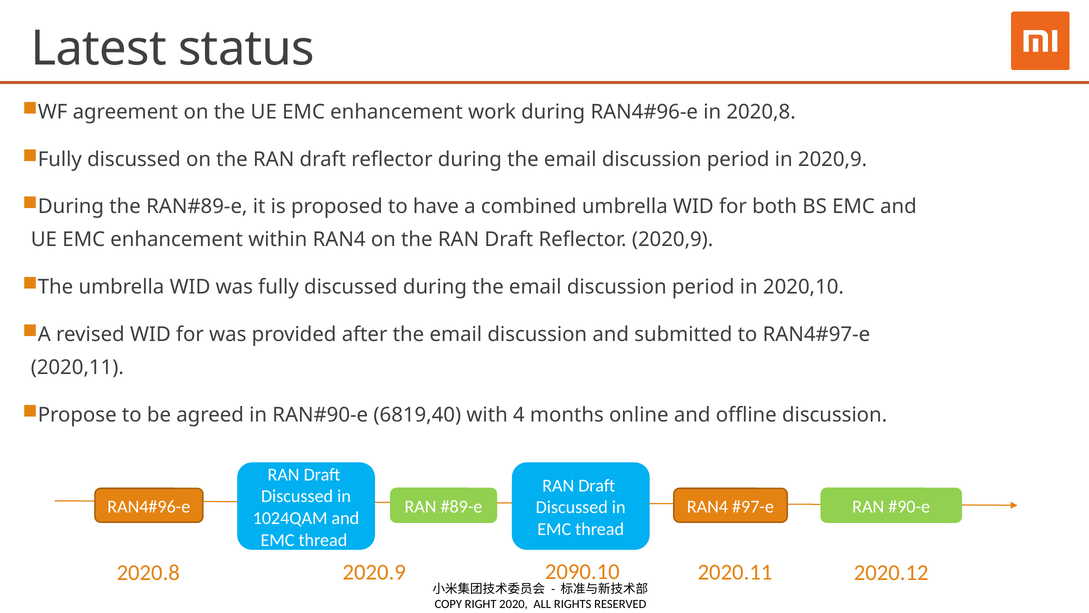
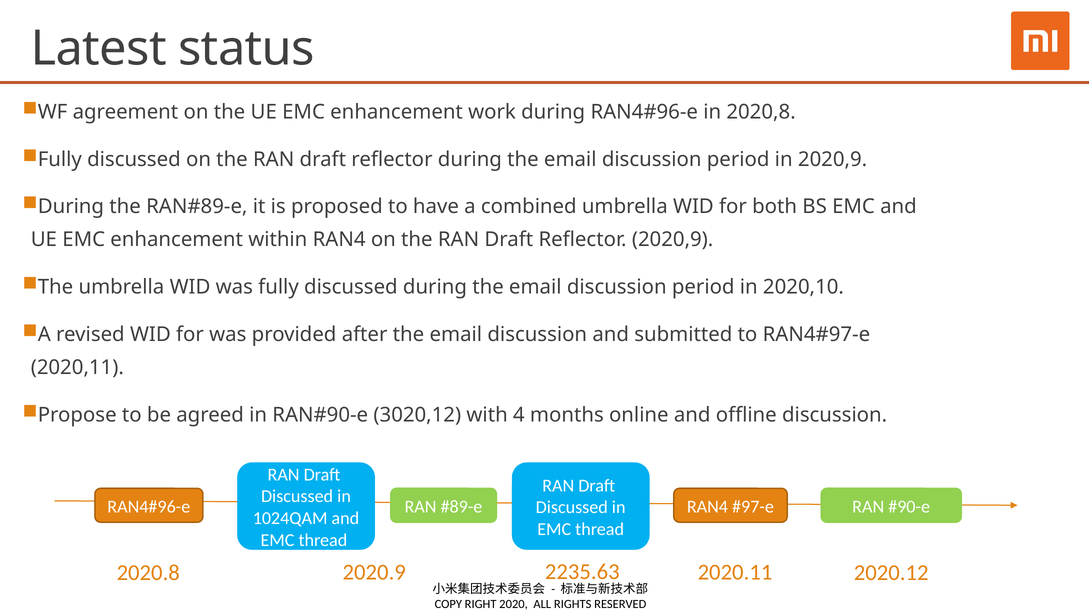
6819,40: 6819,40 -> 3020,12 (417, 414)
2090.10: 2090.10 -> 2235.63 (582, 572)
